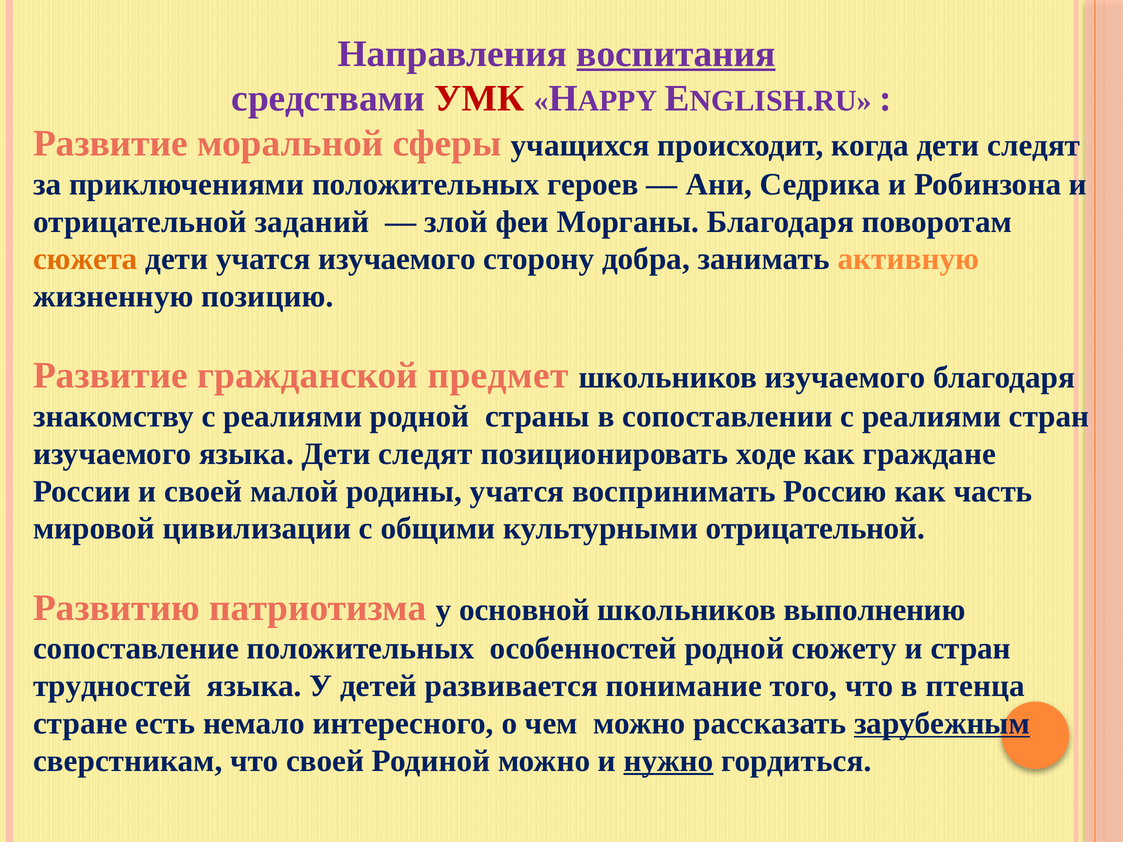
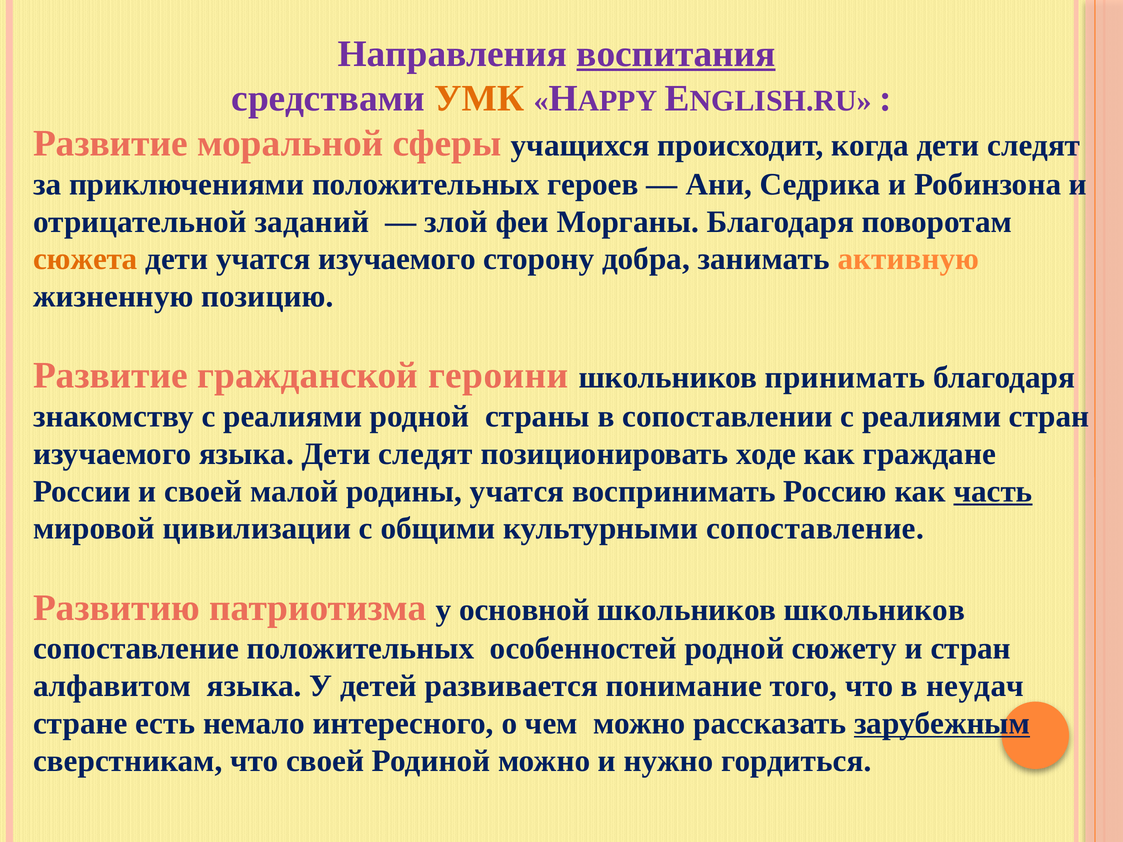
УМК colour: red -> orange (479, 99)
предмет: предмет -> героини (498, 376)
школьников изучаемого: изучаемого -> принимать (845, 378)
часть underline: none -> present (993, 491)
культурными отрицательной: отрицательной -> сопоставление (815, 529)
школьников выполнению: выполнению -> школьников (874, 610)
трудностей: трудностей -> алфавитом (112, 686)
птенца: птенца -> неудач (975, 686)
нужно underline: present -> none (669, 761)
